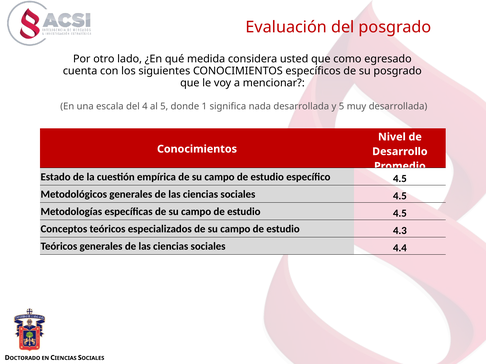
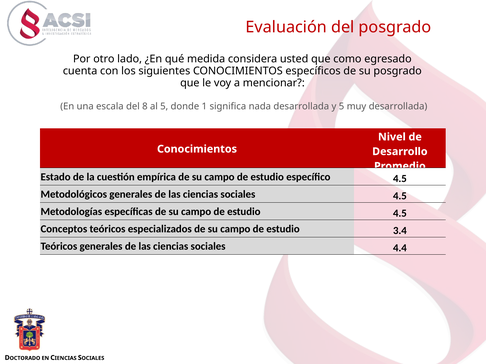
4: 4 -> 8 (145, 106)
4.3: 4.3 -> 3.4 (400, 231)
